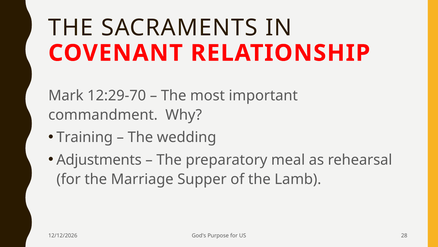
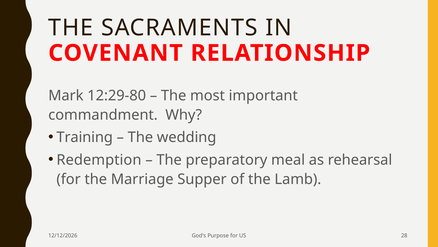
12:29-70: 12:29-70 -> 12:29-80 (117, 95)
Adjustments: Adjustments -> Redemption (99, 160)
